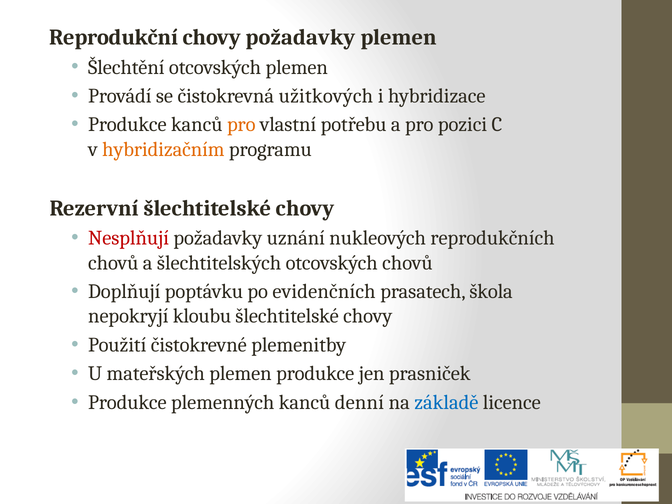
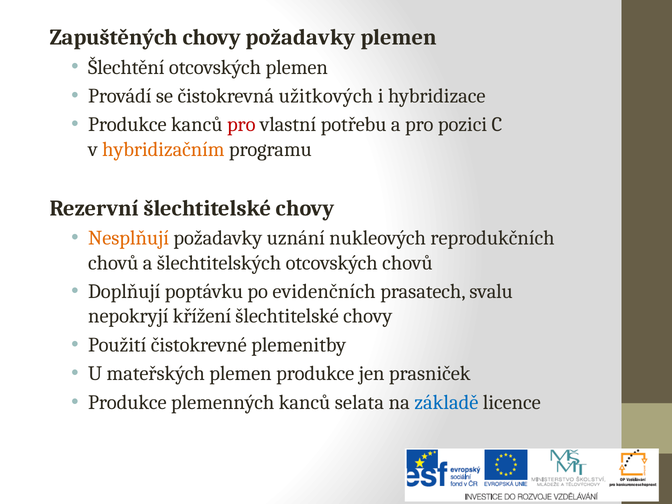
Reprodukční: Reprodukční -> Zapuštěných (114, 38)
pro colour: orange -> red (241, 125)
Nesplňují colour: red -> orange (129, 238)
škola: škola -> svalu (491, 292)
kloubu: kloubu -> křížení (202, 316)
denní: denní -> selata (359, 402)
